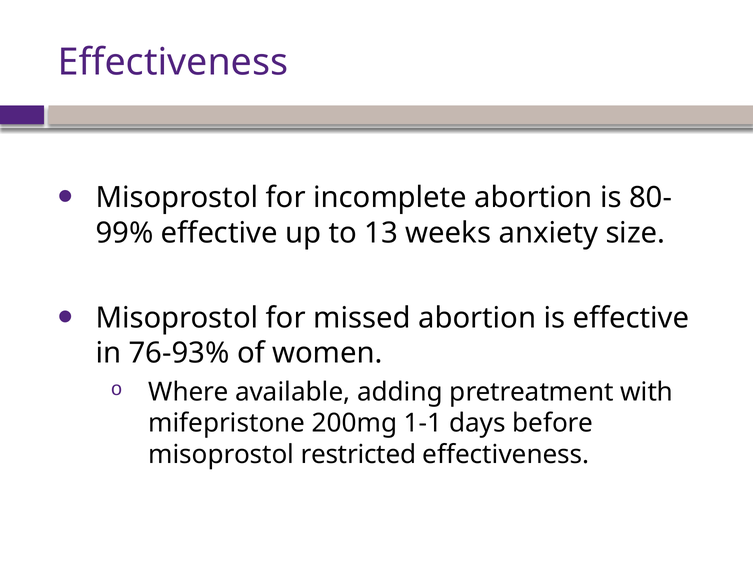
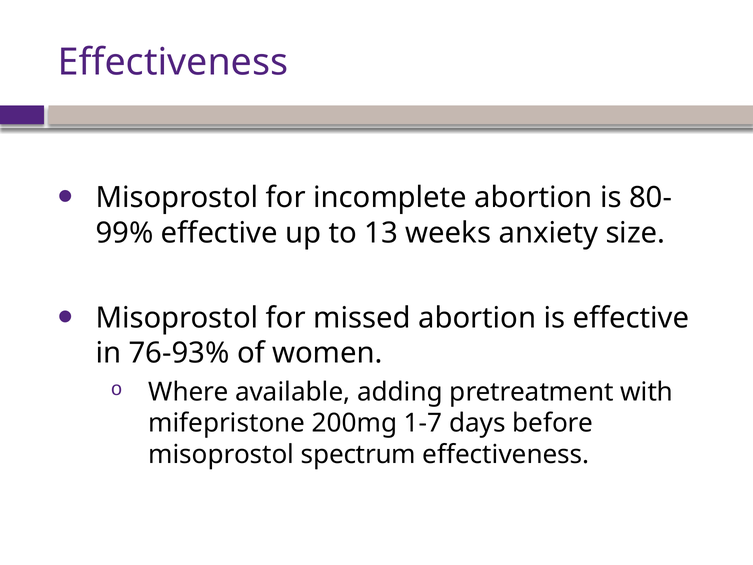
1-1: 1-1 -> 1-7 (423, 423)
restricted: restricted -> spectrum (358, 454)
